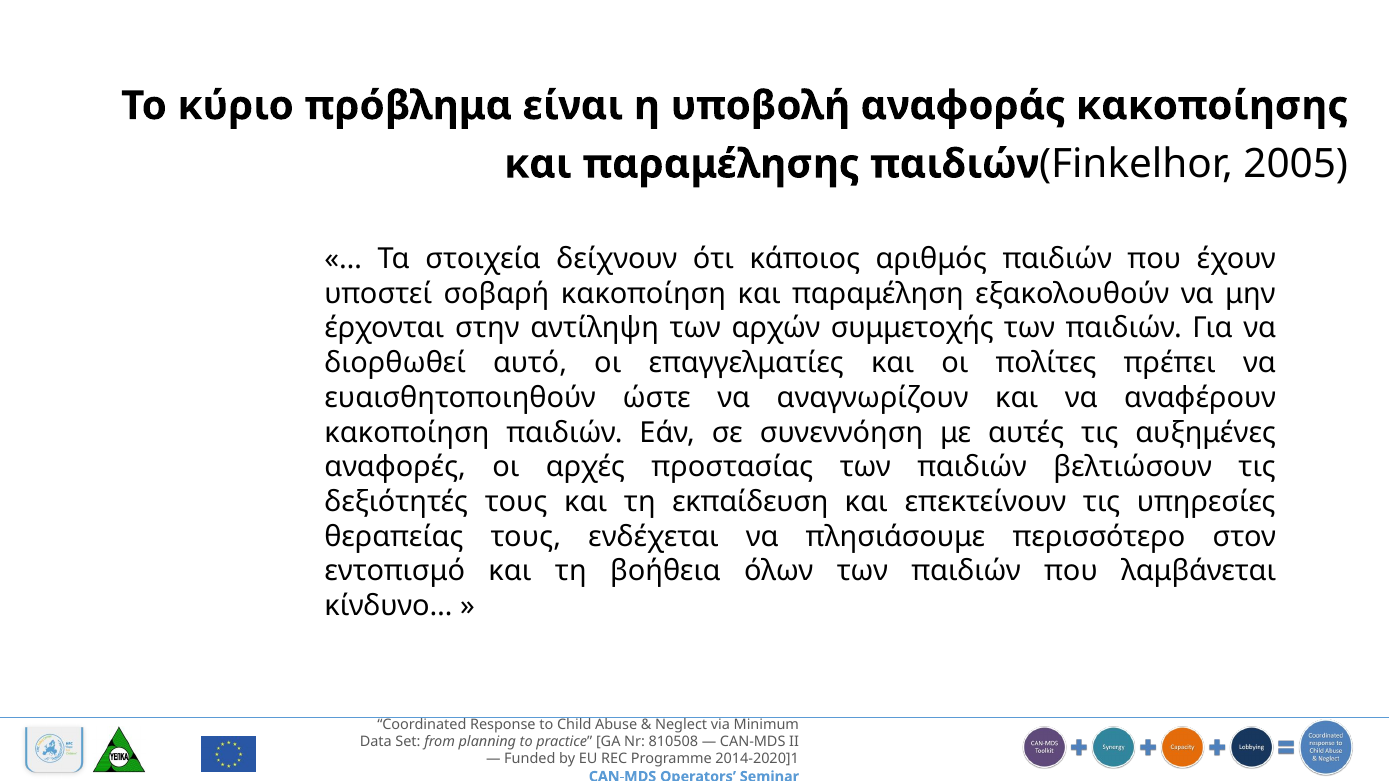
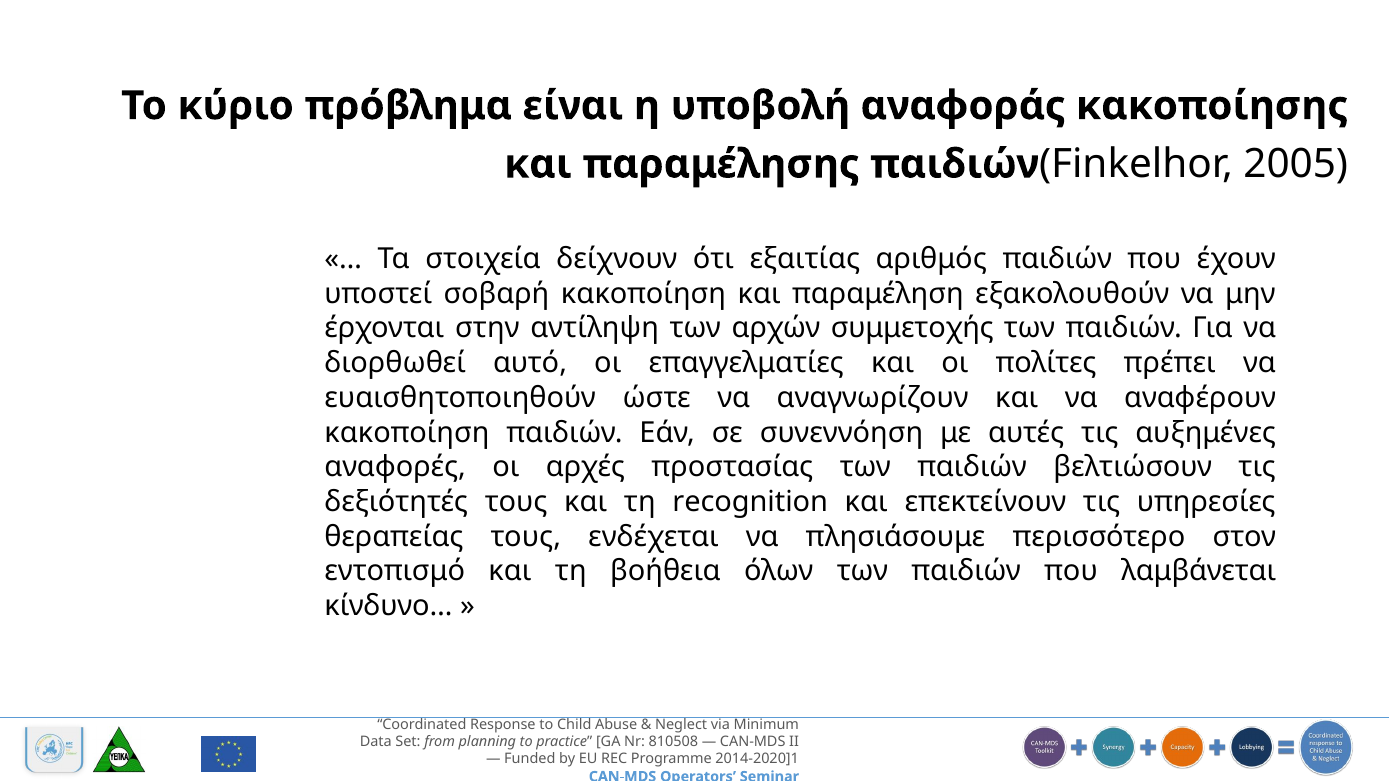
κάποιος: κάποιος -> εξαιτίας (805, 259)
εκπαίδευση: εκπαίδευση -> recognition (750, 502)
